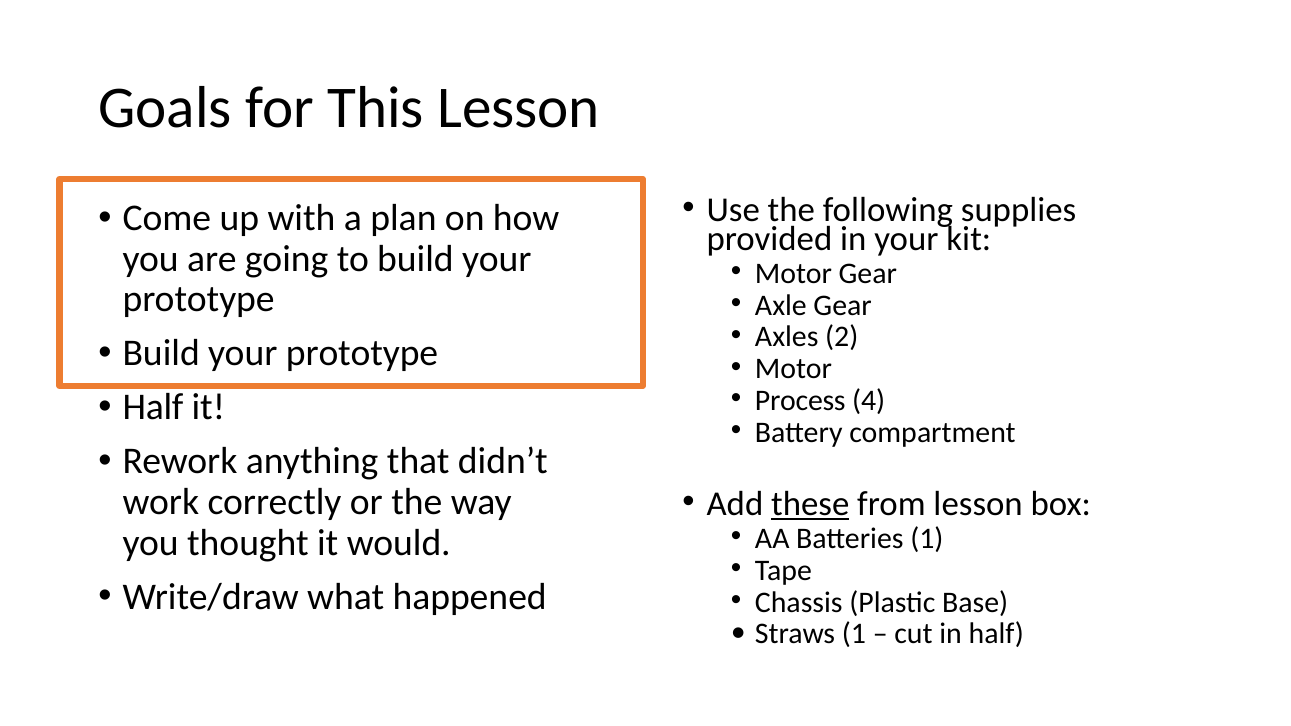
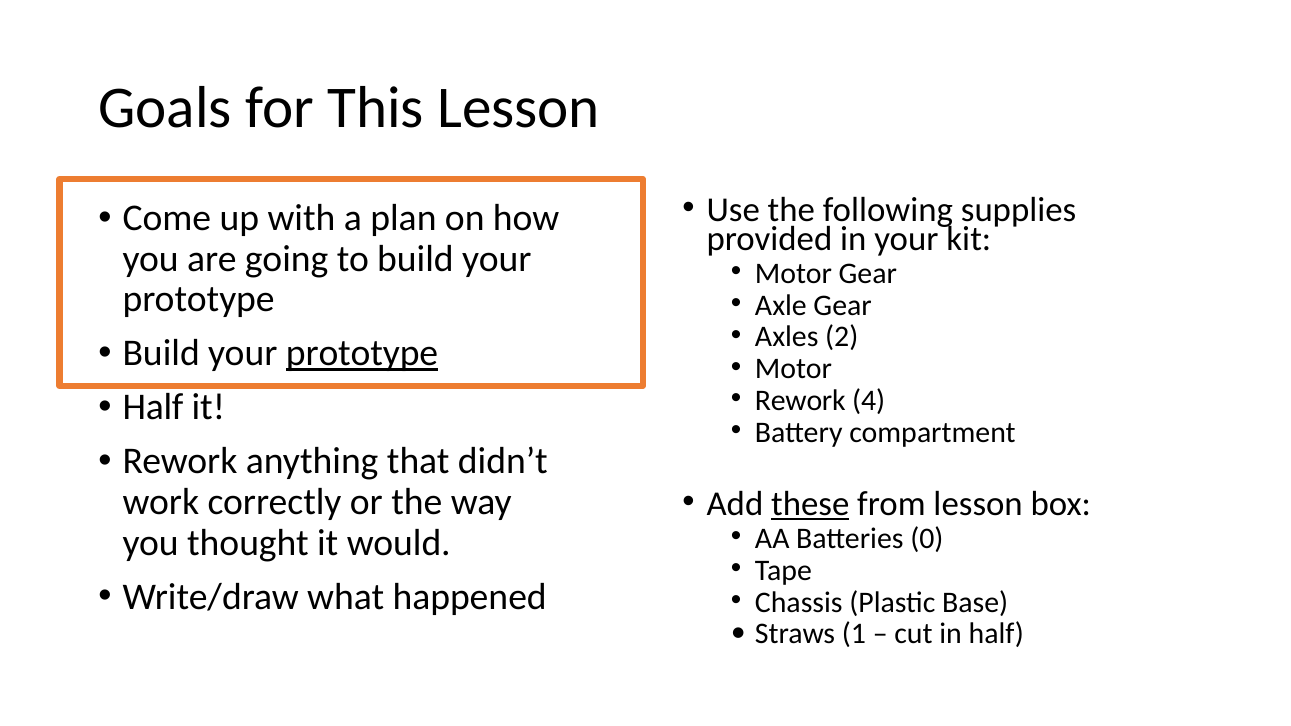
prototype underline: none -> present (362, 353)
Process: Process -> Rework (800, 401)
Batteries 1: 1 -> 0 (927, 539)
